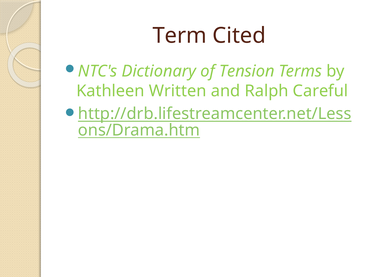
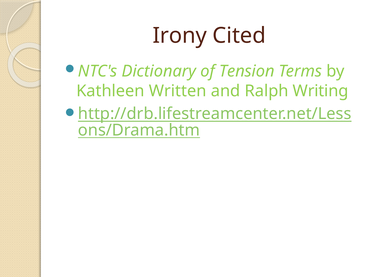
Term: Term -> Irony (180, 36)
Careful: Careful -> Writing (321, 91)
